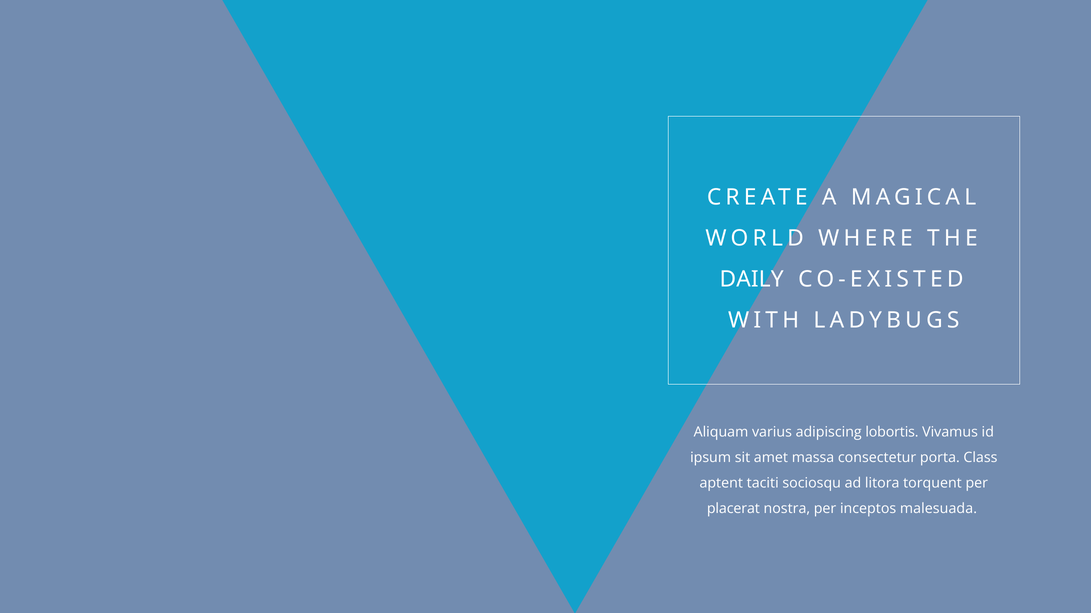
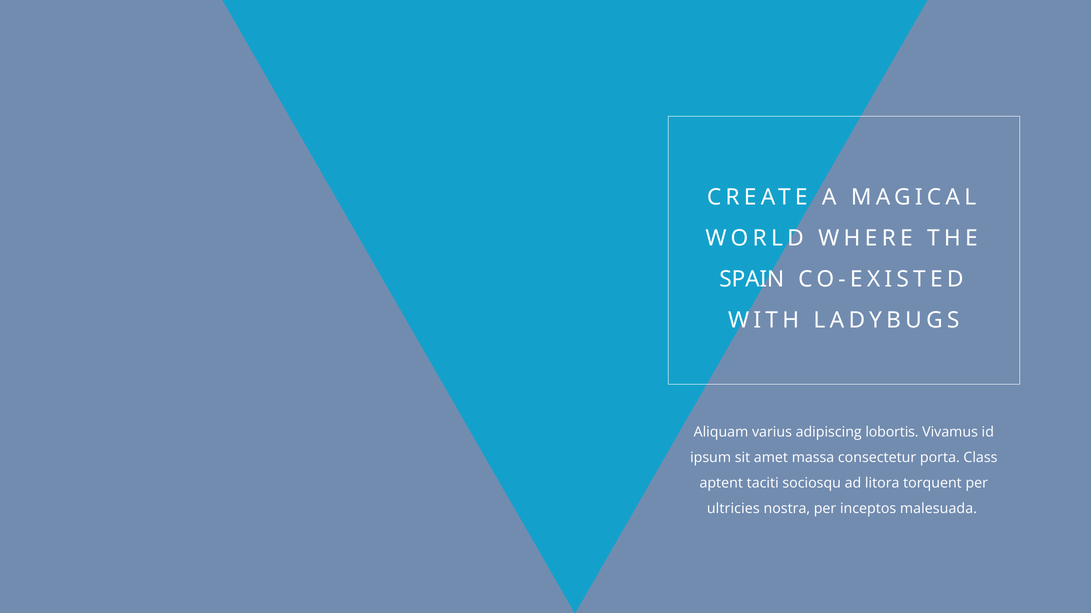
DAILY: DAILY -> SPAIN (752, 279)
placerat: placerat -> ultricies (733, 509)
